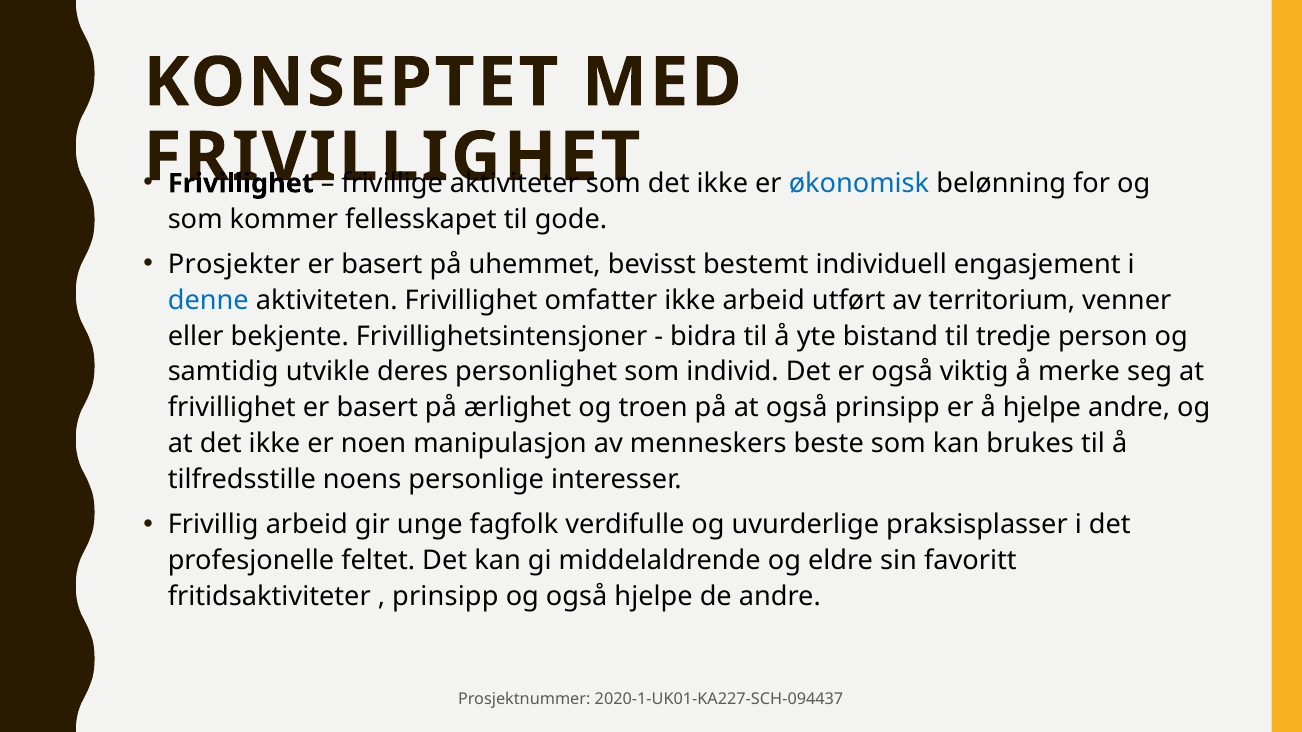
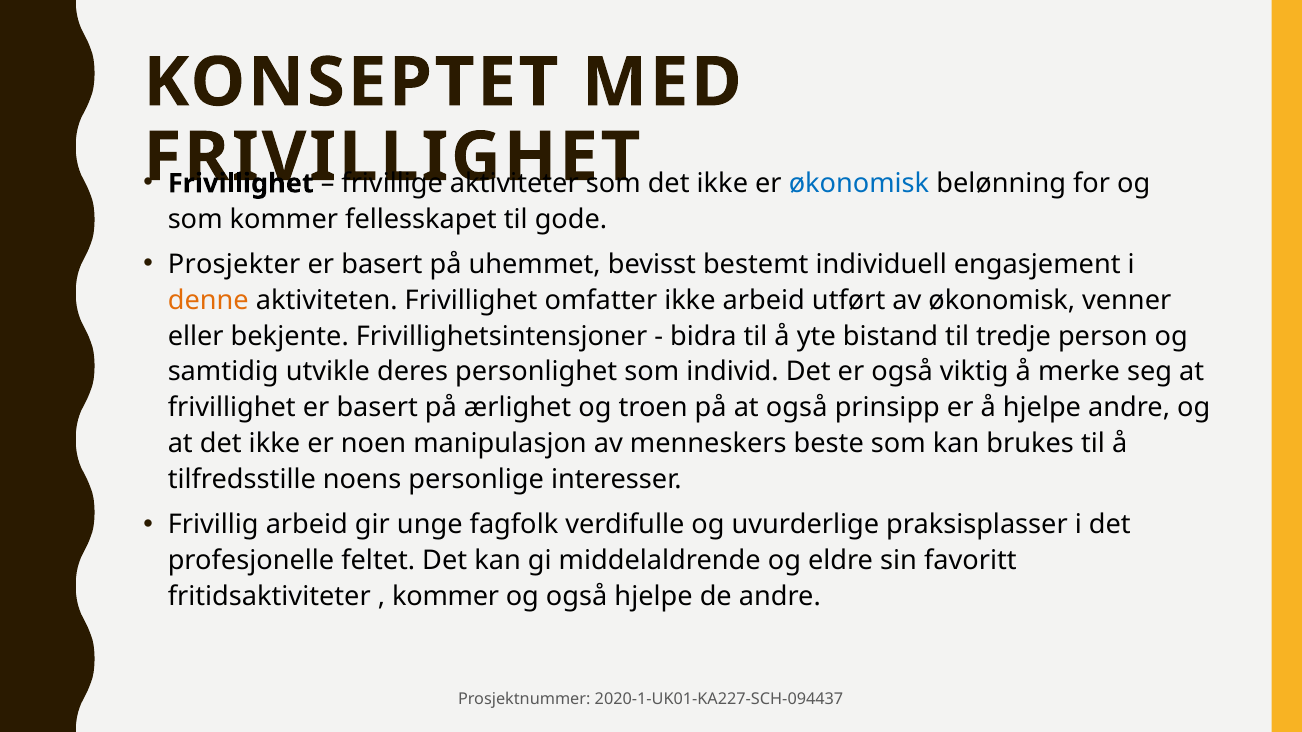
denne colour: blue -> orange (208, 301)
av territorium: territorium -> økonomisk (1002, 301)
prinsipp: prinsipp -> kommer (446, 597)
